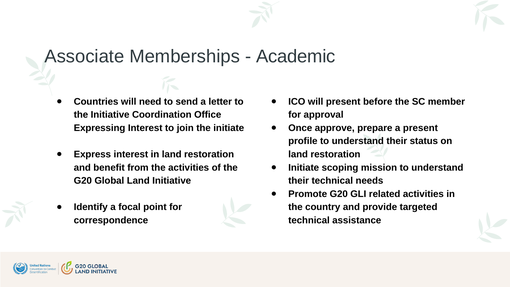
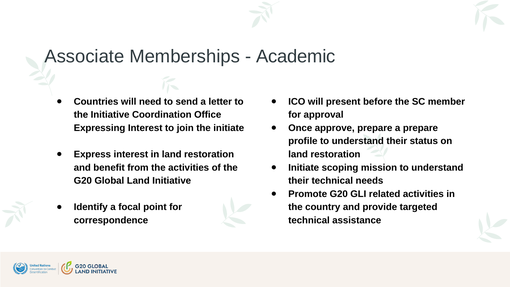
a present: present -> prepare (420, 128)
